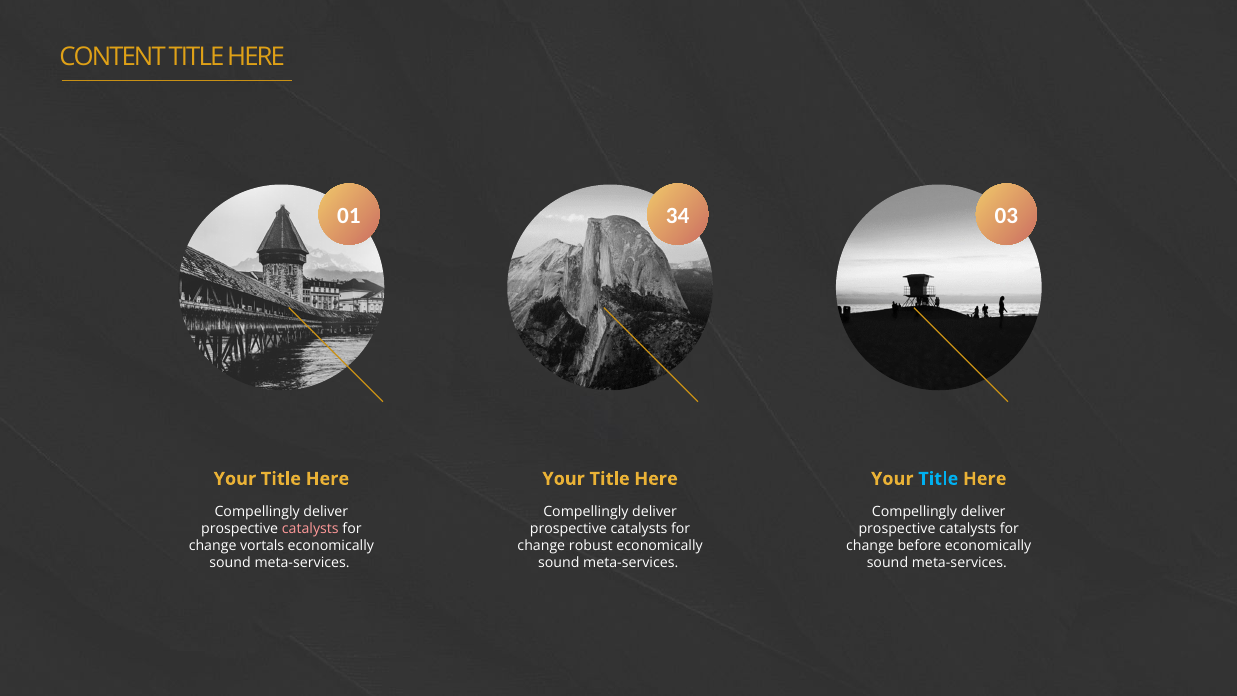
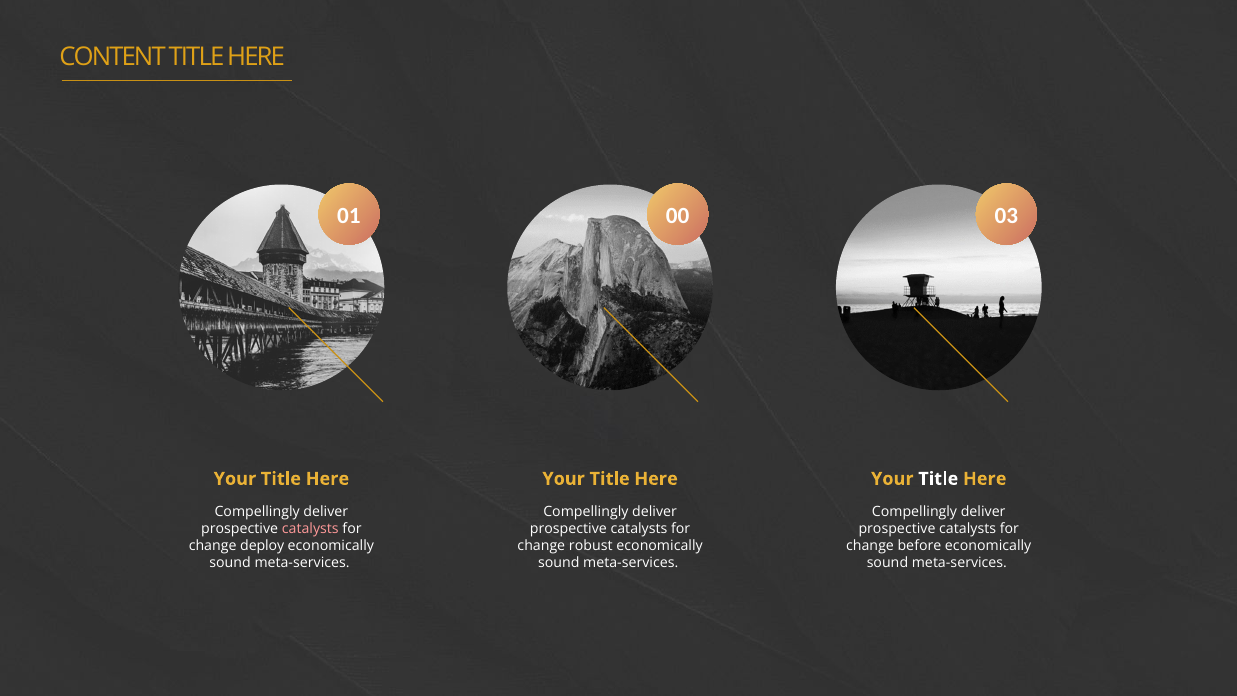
34: 34 -> 00 (678, 216)
Title colour: light blue -> white (938, 479)
vortals: vortals -> deploy (262, 546)
